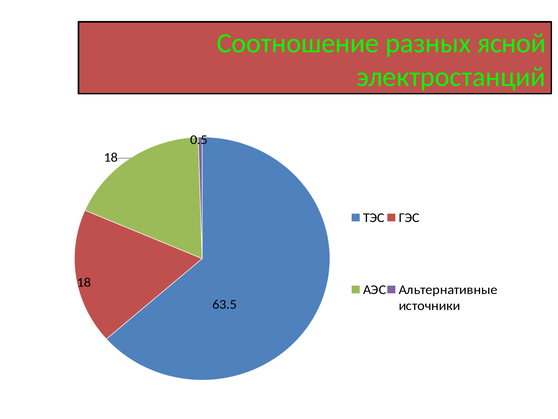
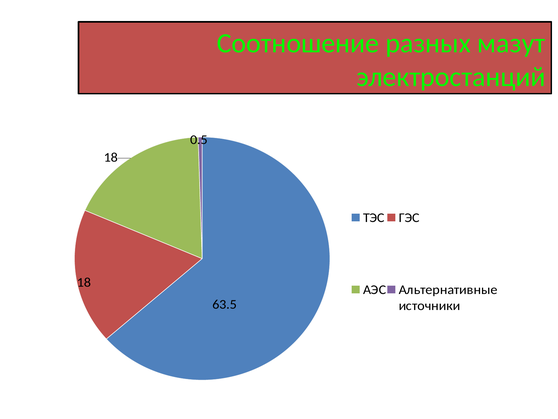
ясной: ясной -> мазут (511, 43)
